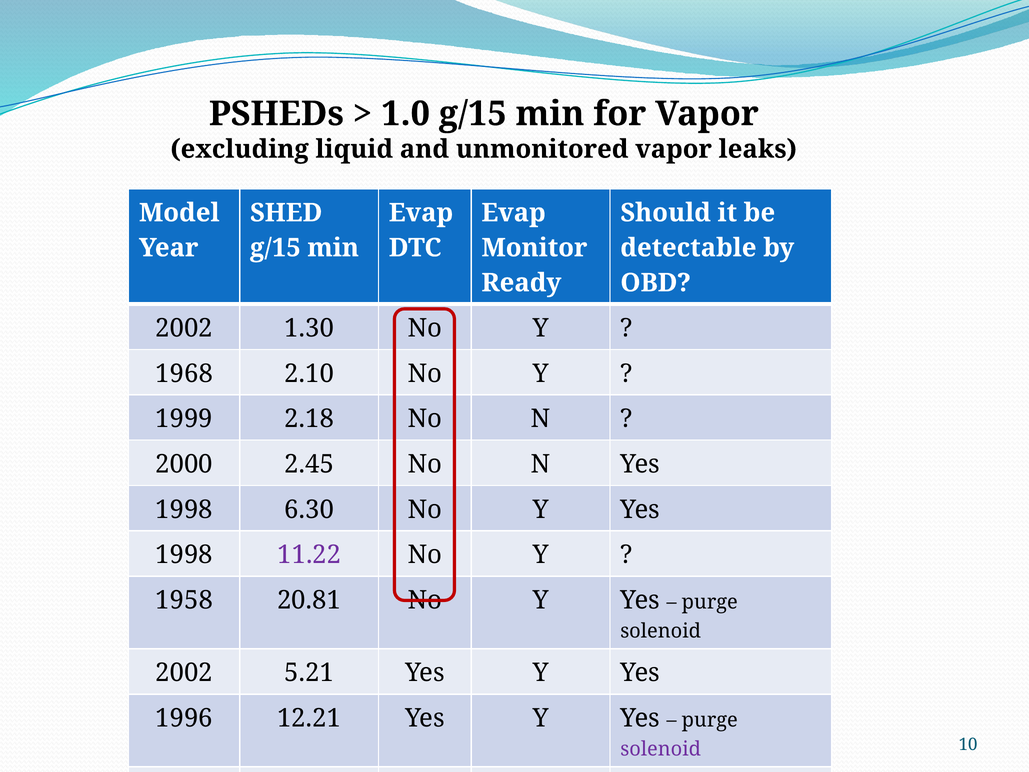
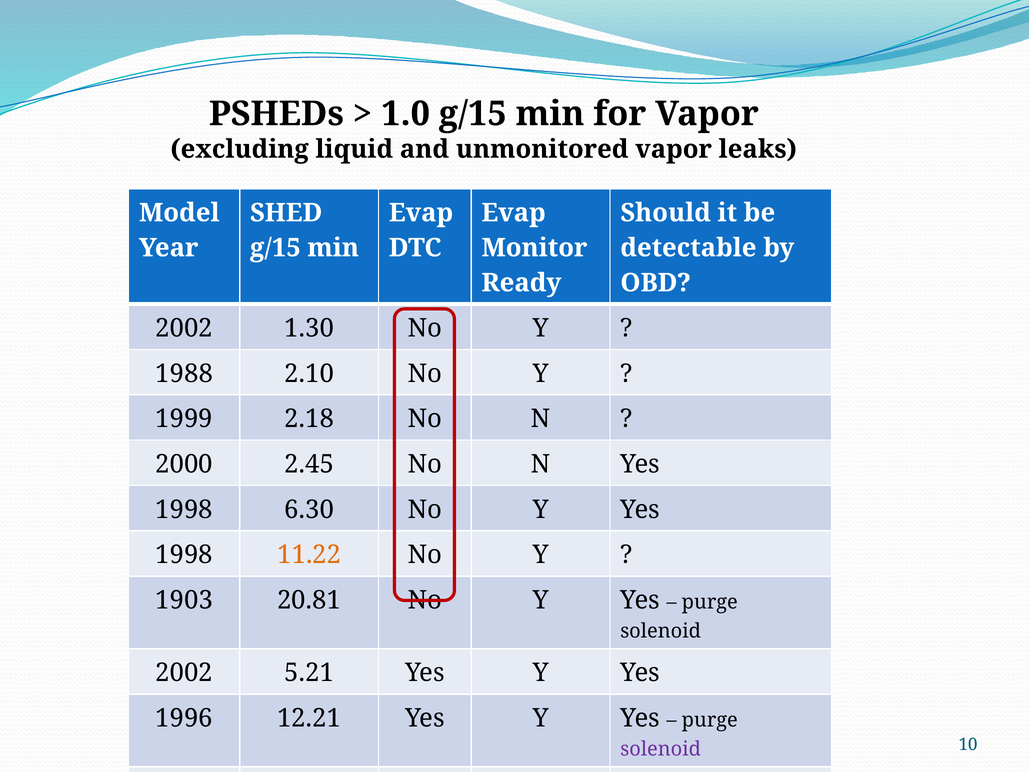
1968: 1968 -> 1988 (184, 373)
11.22 colour: purple -> orange (309, 555)
1958: 1958 -> 1903 (184, 600)
